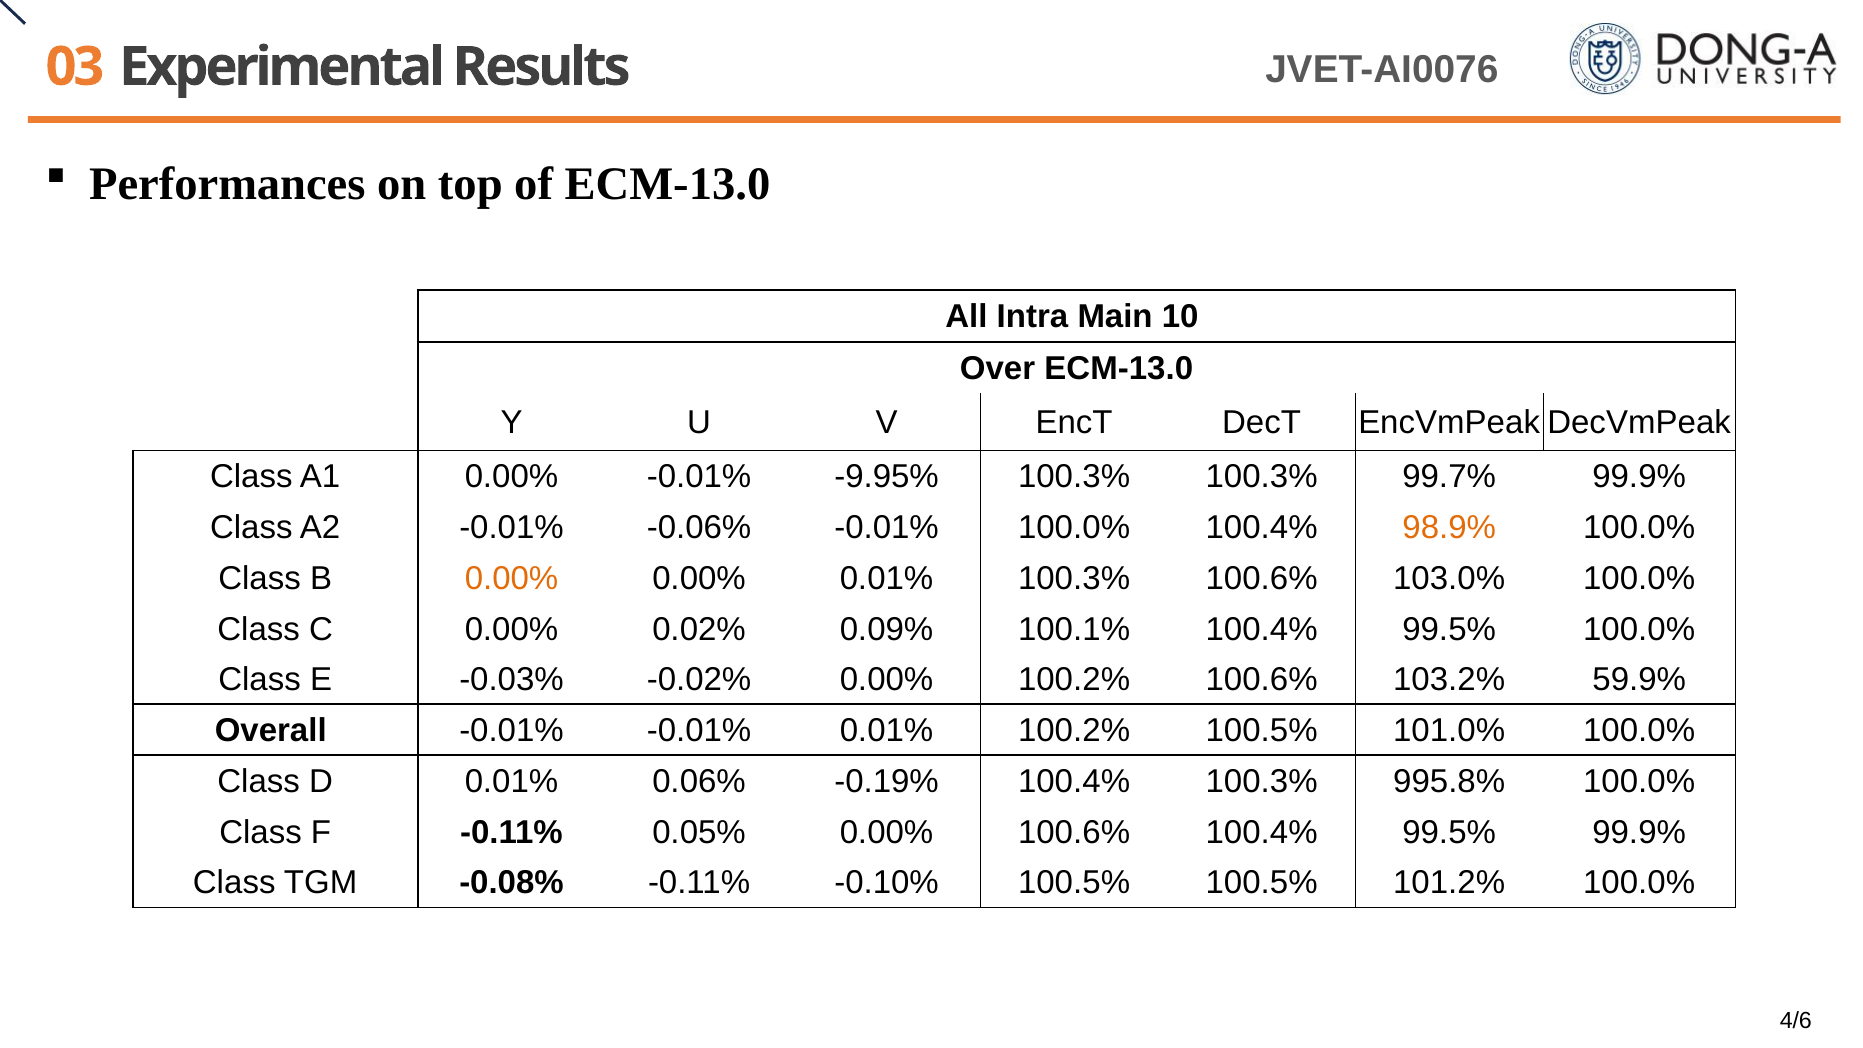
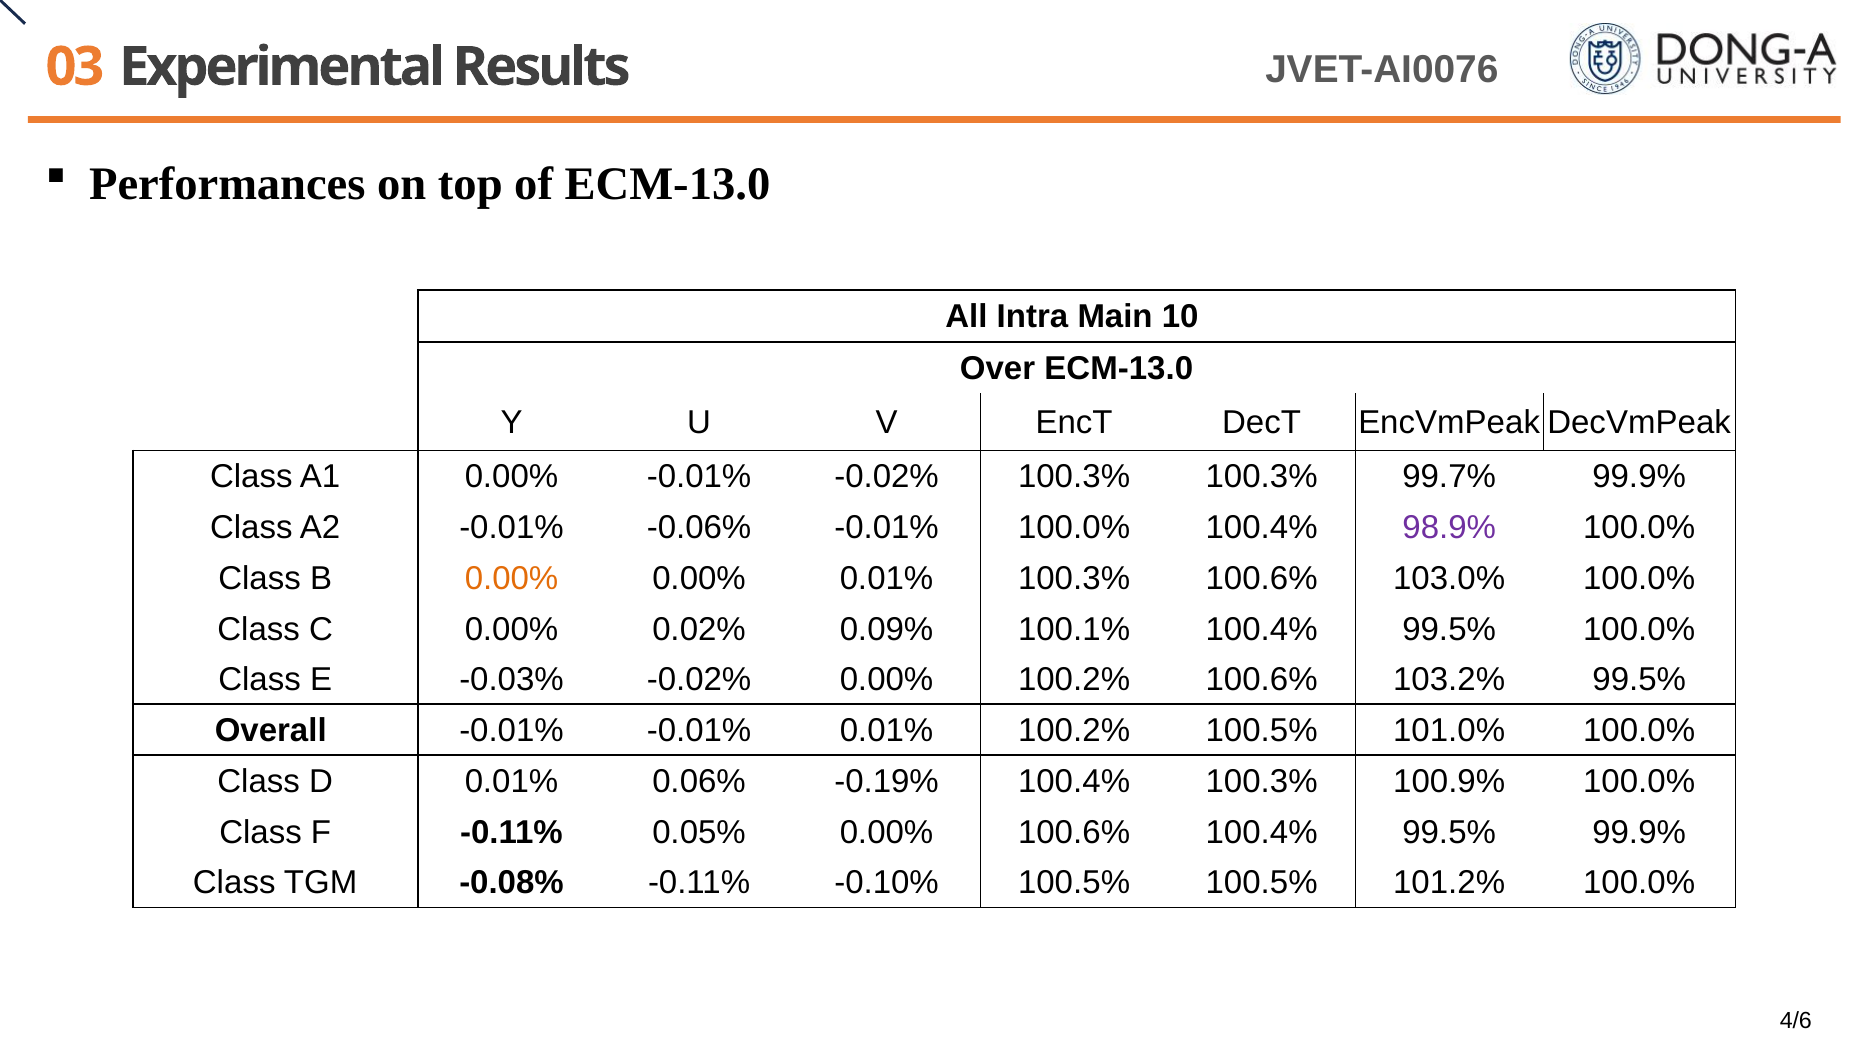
-0.01% -9.95%: -9.95% -> -0.02% (887, 477)
98.9% colour: orange -> purple (1449, 528)
103.2% 59.9%: 59.9% -> 99.5% (1639, 680)
995.8%: 995.8% -> 100.9% (1449, 781)
